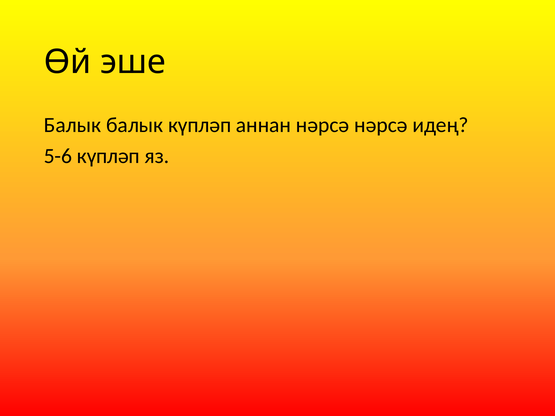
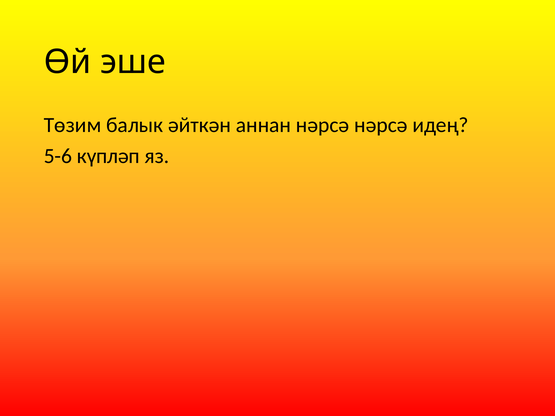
Балык: Балык -> Төзим (72, 125)
балык күпләп: күпләп -> әйткән (200, 125)
